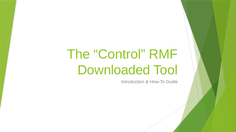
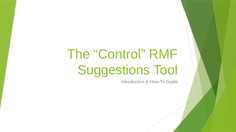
Downloaded: Downloaded -> Suggestions (114, 70)
